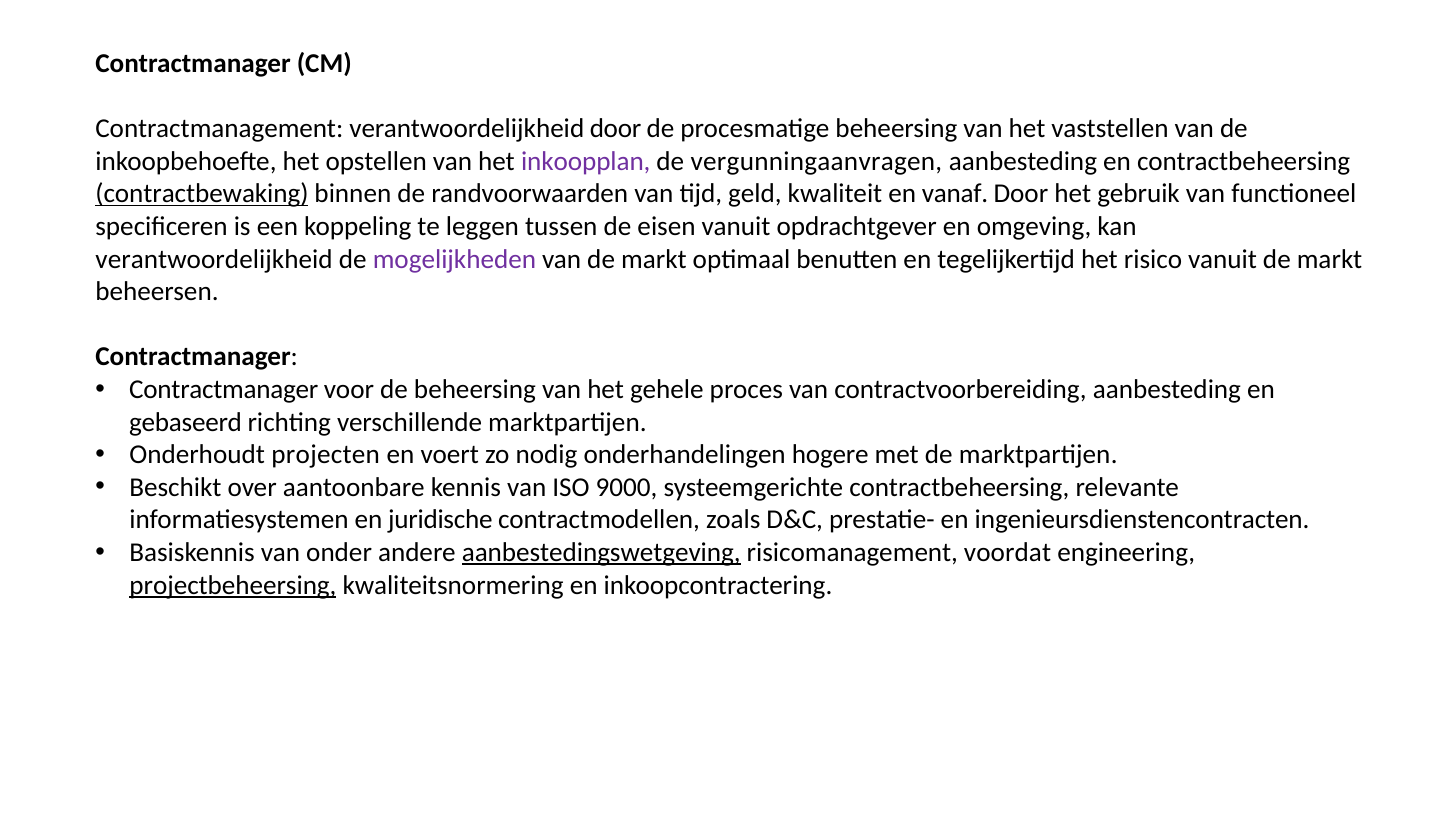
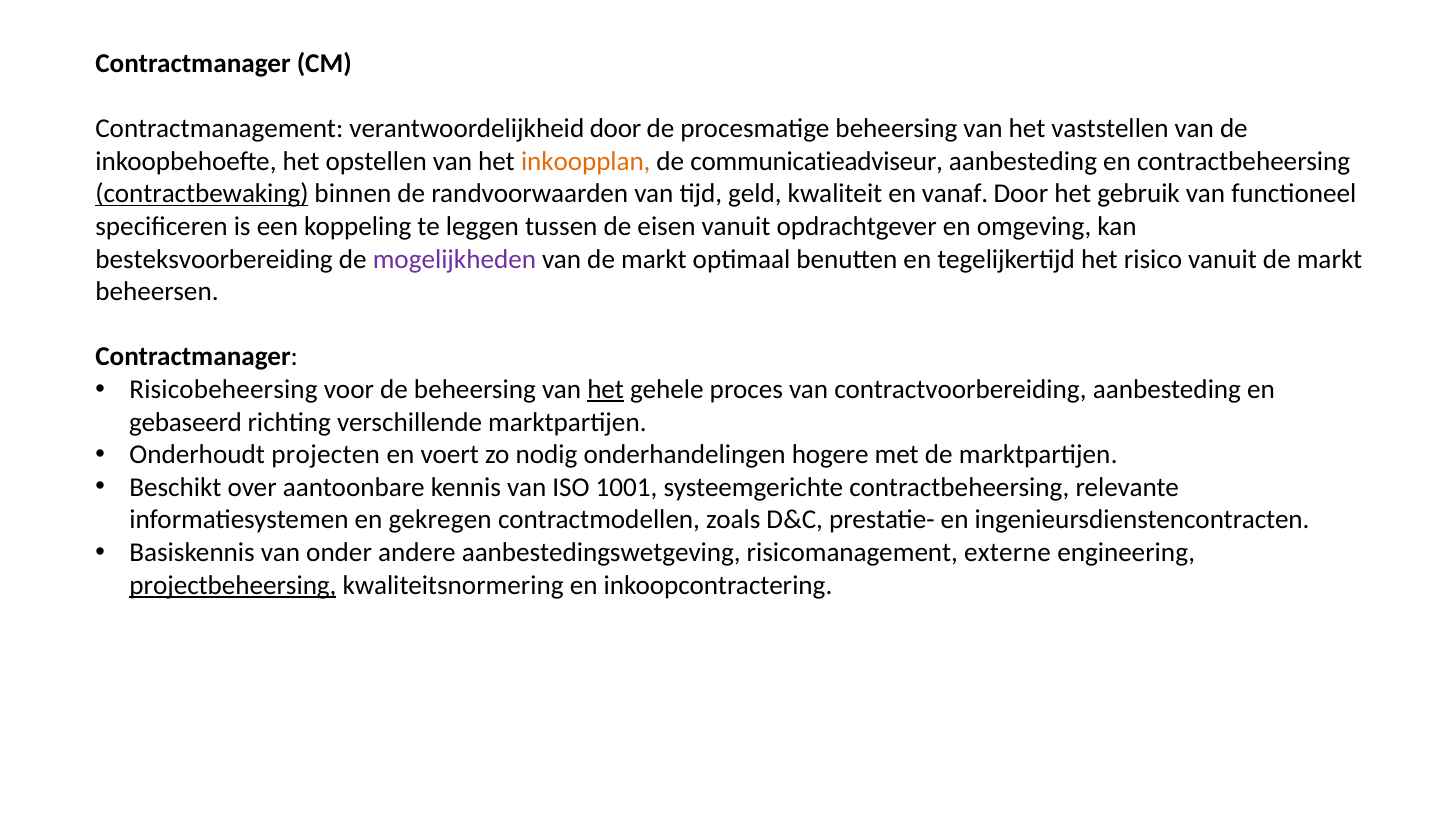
inkoopplan colour: purple -> orange (586, 161)
vergunningaanvragen: vergunningaanvragen -> communicatieadviseur (817, 161)
verantwoordelijkheid: verantwoordelijkheid -> besteksvoorbereiding (214, 259)
Contractmanager: Contractmanager -> Risicobeheersing (224, 390)
het underline: none -> present (606, 390)
9000: 9000 -> 1001 (627, 487)
juridische: juridische -> gekregen (440, 520)
aanbestedingswetgeving underline: present -> none (601, 553)
voordat: voordat -> externe (1007, 553)
